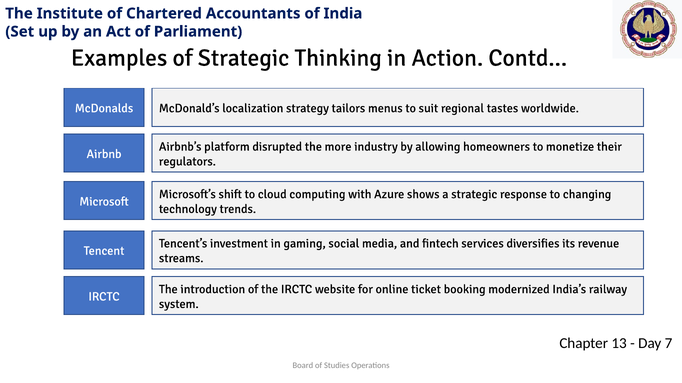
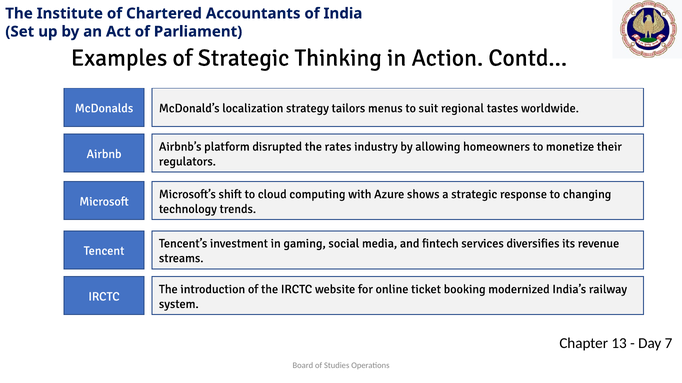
more: more -> rates (338, 147)
